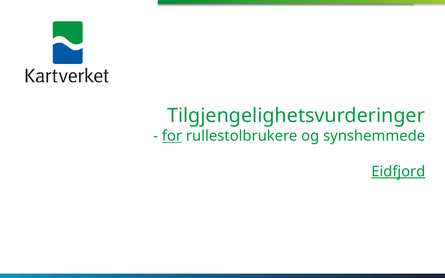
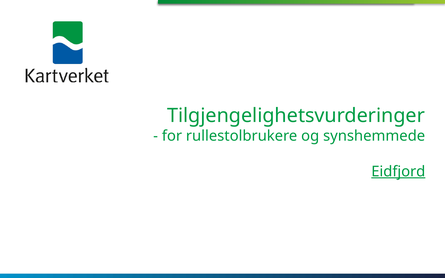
for underline: present -> none (172, 136)
